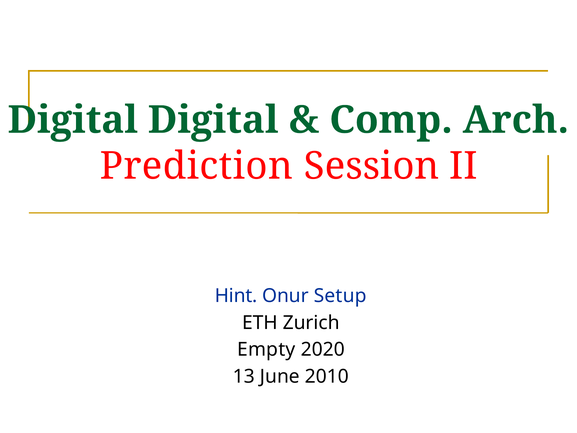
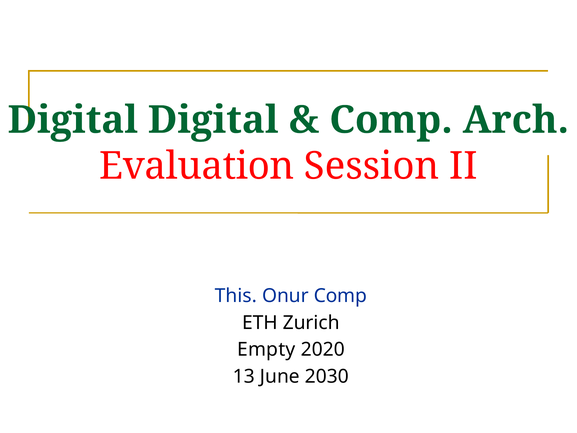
Prediction: Prediction -> Evaluation (197, 166)
Hint: Hint -> This (236, 296)
Onur Setup: Setup -> Comp (340, 296)
2010: 2010 -> 2030 (327, 376)
